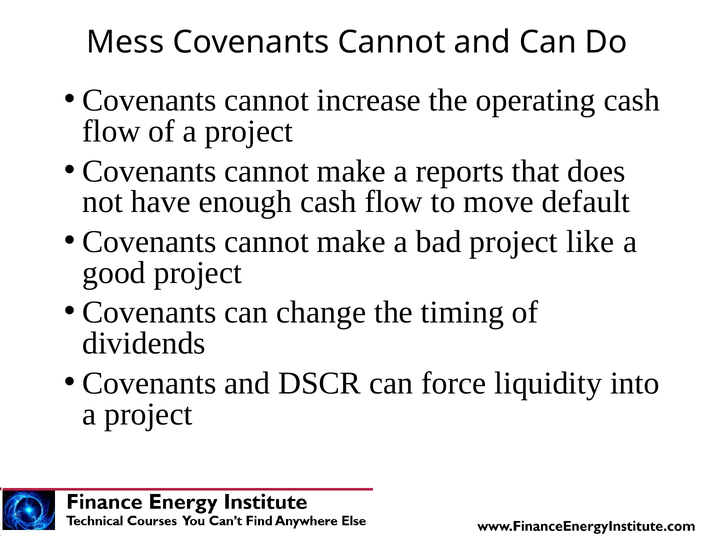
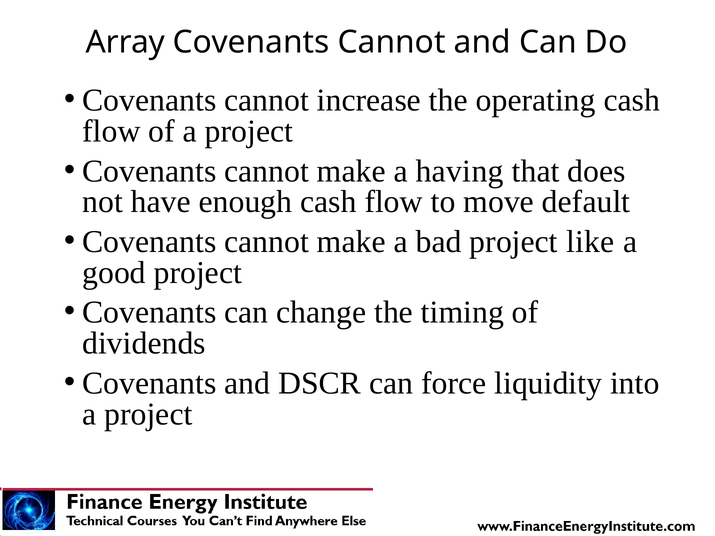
Mess: Mess -> Array (126, 42)
reports: reports -> having (460, 171)
